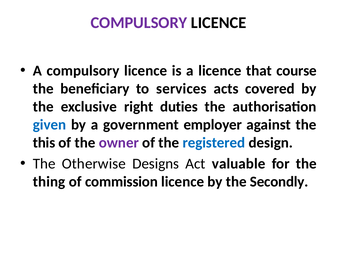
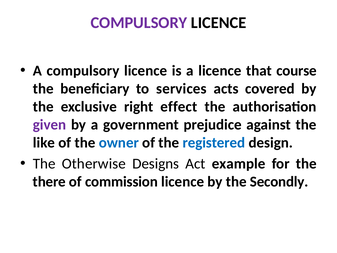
duties: duties -> effect (179, 107)
given colour: blue -> purple (50, 125)
employer: employer -> prejudice (213, 125)
this: this -> like (44, 143)
owner colour: purple -> blue (119, 143)
valuable: valuable -> example (239, 164)
thing: thing -> there (49, 182)
